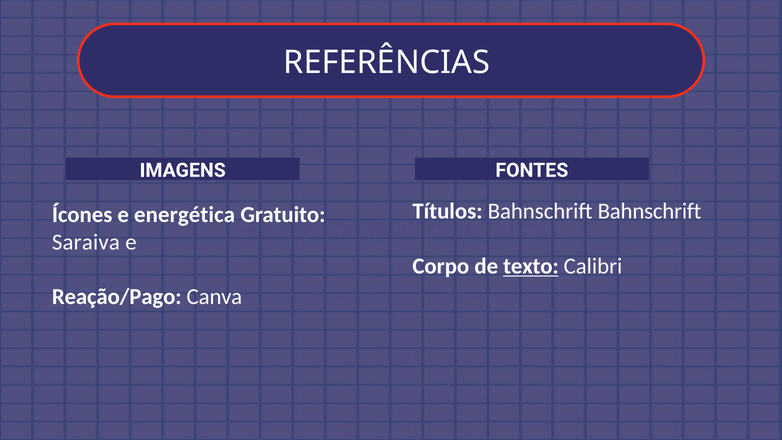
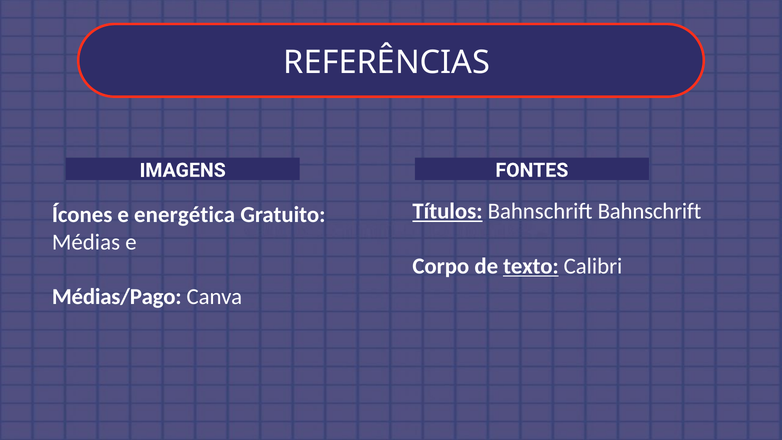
Títulos underline: none -> present (447, 211)
Saraiva: Saraiva -> Médias (86, 242)
Reação/Pago: Reação/Pago -> Médias/Pago (117, 297)
